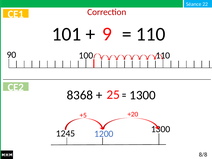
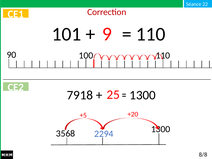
8368: 8368 -> 7918 (80, 95)
1245: 1245 -> 3568 (66, 134)
1200: 1200 -> 2294 (104, 134)
